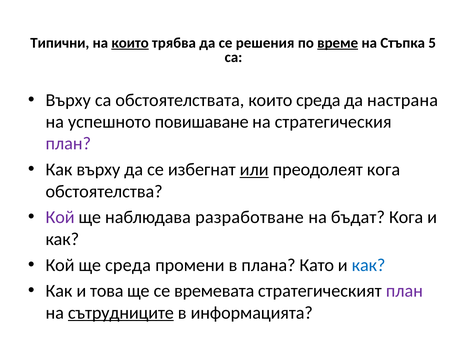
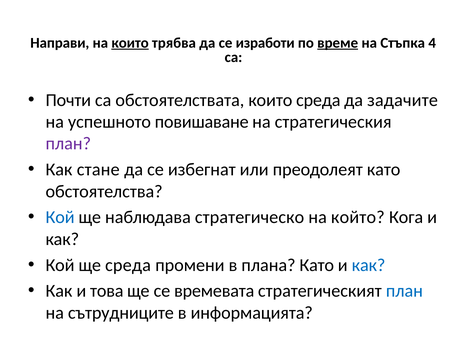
Типични: Типични -> Направи (60, 43)
решения: решения -> изработи (265, 43)
5: 5 -> 4 (432, 43)
Върху: Върху -> Почти (68, 100)
настрана: настрана -> задачите (403, 100)
Как върху: върху -> стане (98, 170)
или underline: present -> none (254, 170)
преодолеят кога: кога -> като (384, 170)
Кой colour: purple -> blue (60, 217)
разработване: разработване -> стратегическо (250, 217)
бъдат: бъдат -> който (358, 217)
план colour: purple -> blue (404, 291)
сътрудниците underline: present -> none (121, 313)
